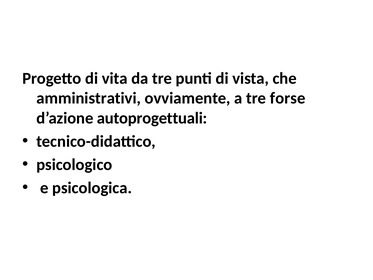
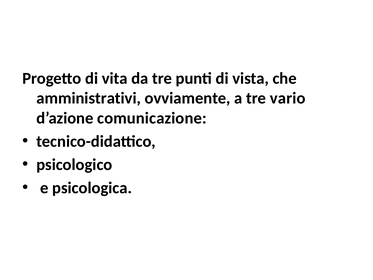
forse: forse -> vario (288, 98)
autoprogettuali: autoprogettuali -> comunicazione (152, 118)
